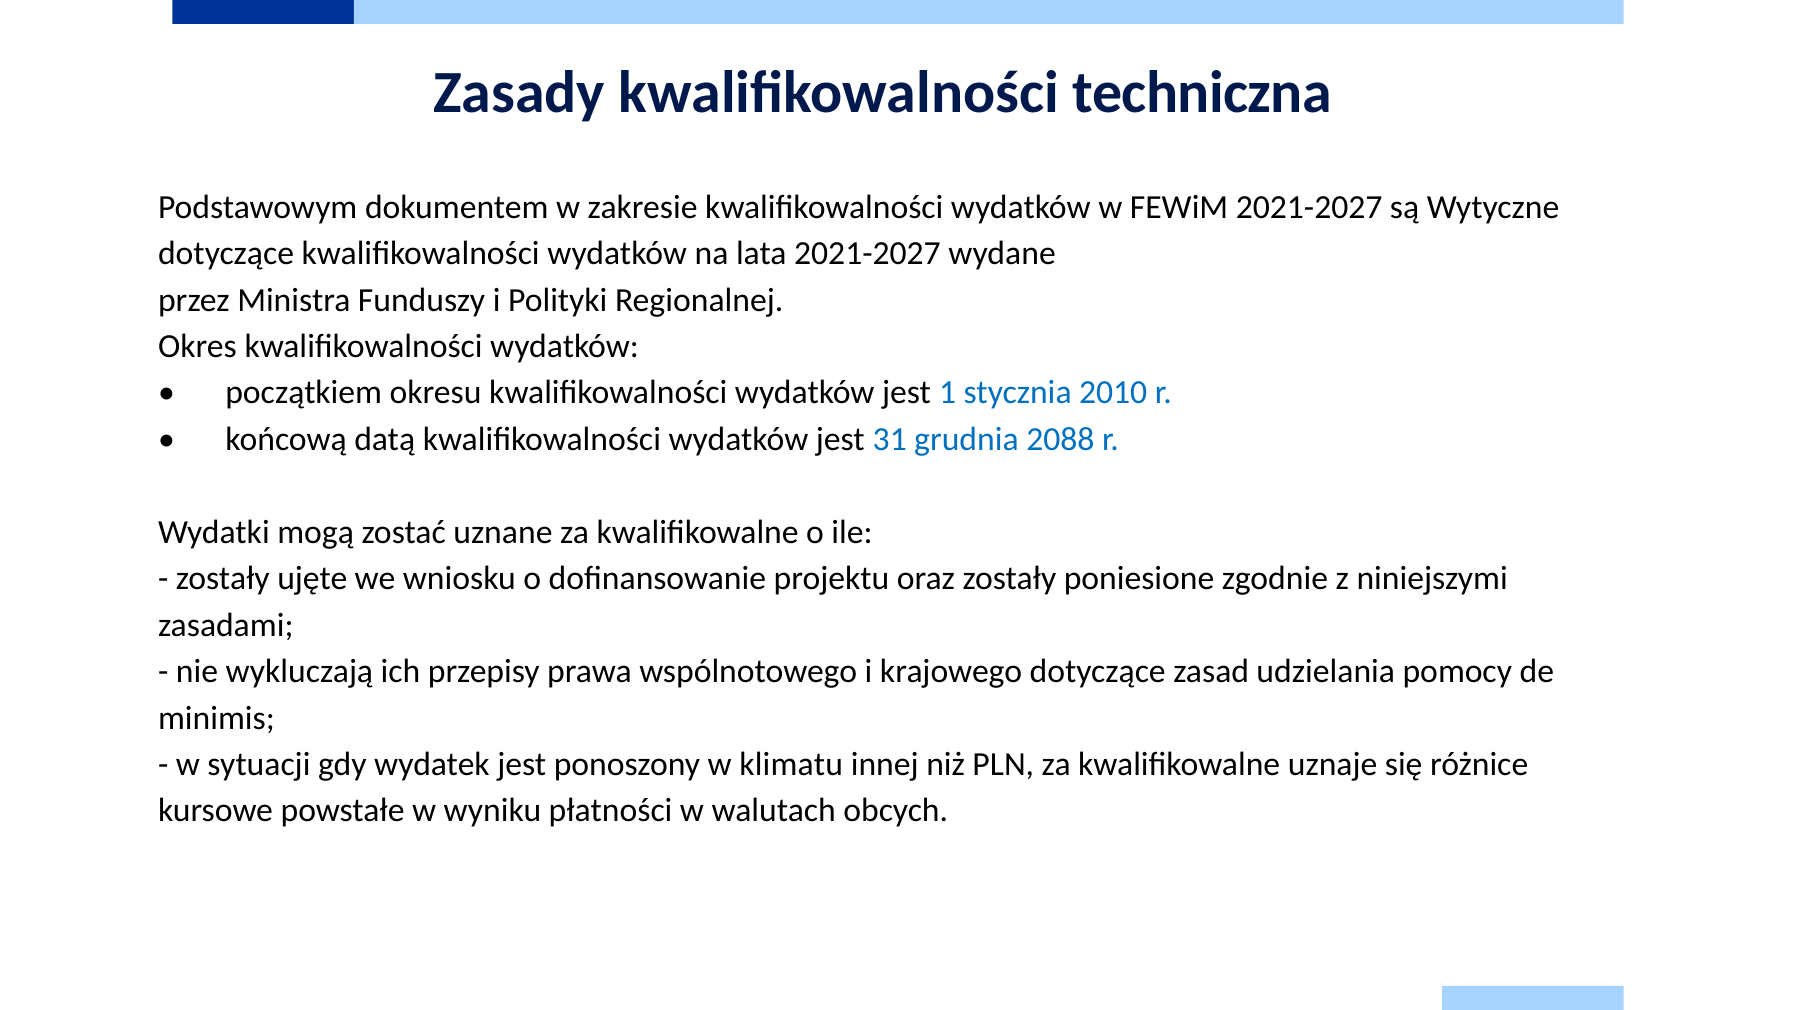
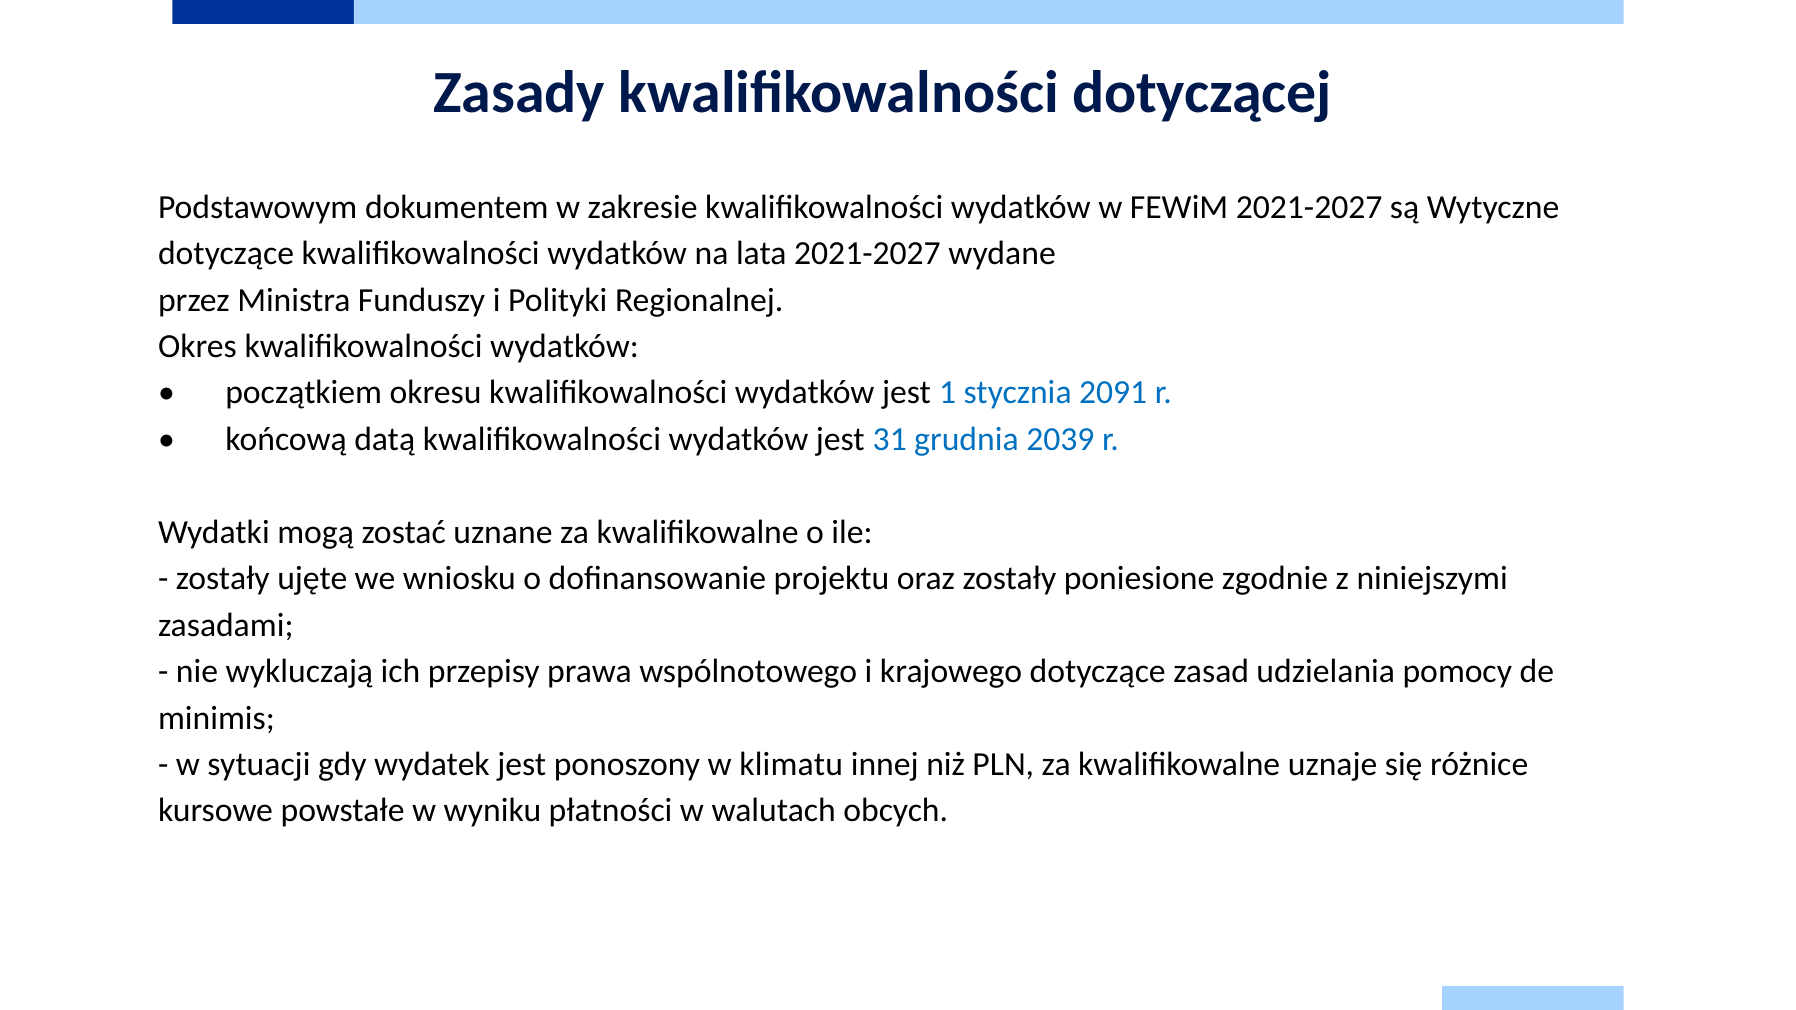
techniczna: techniczna -> dotyczącej (1202, 93)
2010: 2010 -> 2091 (1113, 393)
2088: 2088 -> 2039 (1060, 439)
